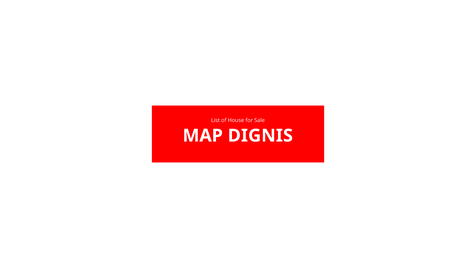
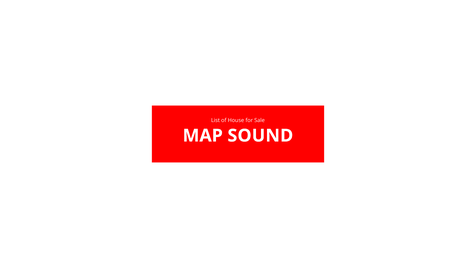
DIGNIS: DIGNIS -> SOUND (260, 136)
